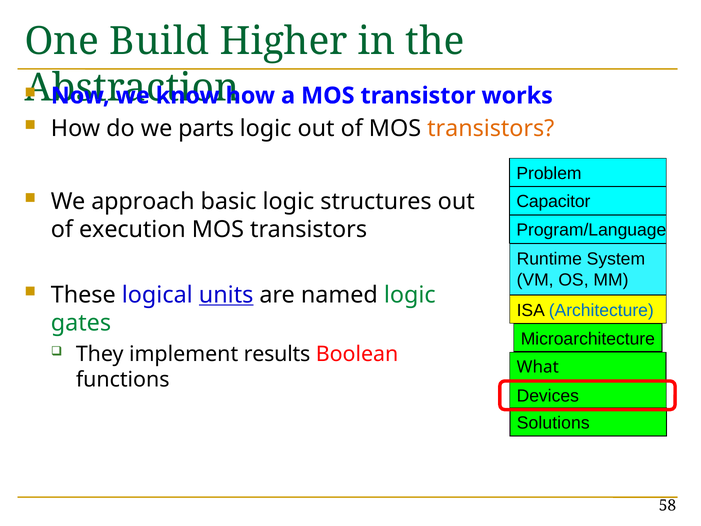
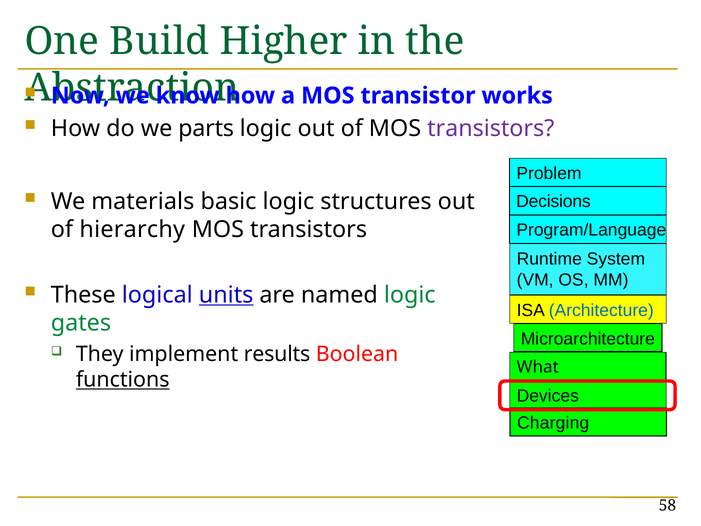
transistors colour: orange -> purple (491, 128)
approach: approach -> materials (143, 201)
Capacitor: Capacitor -> Decisions (553, 202)
execution: execution -> hierarchy (132, 229)
functions underline: none -> present (123, 380)
Solutions: Solutions -> Charging (553, 423)
